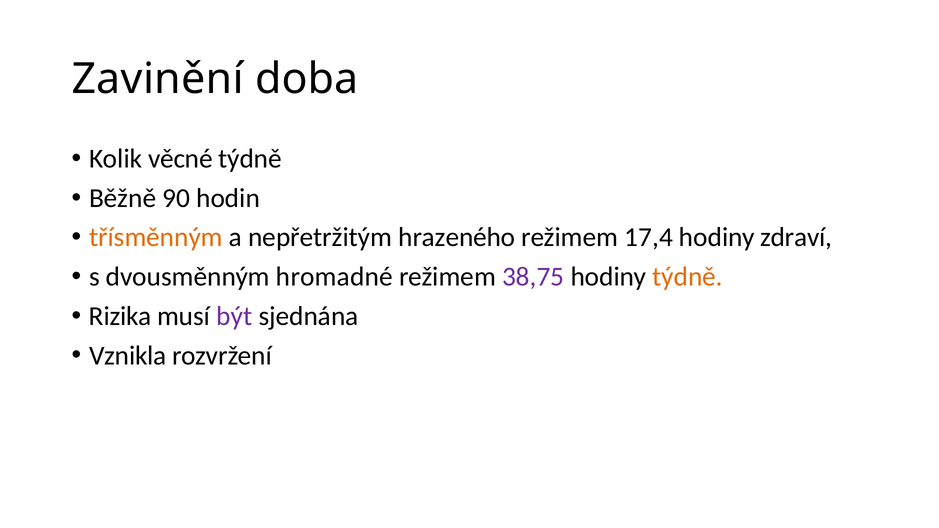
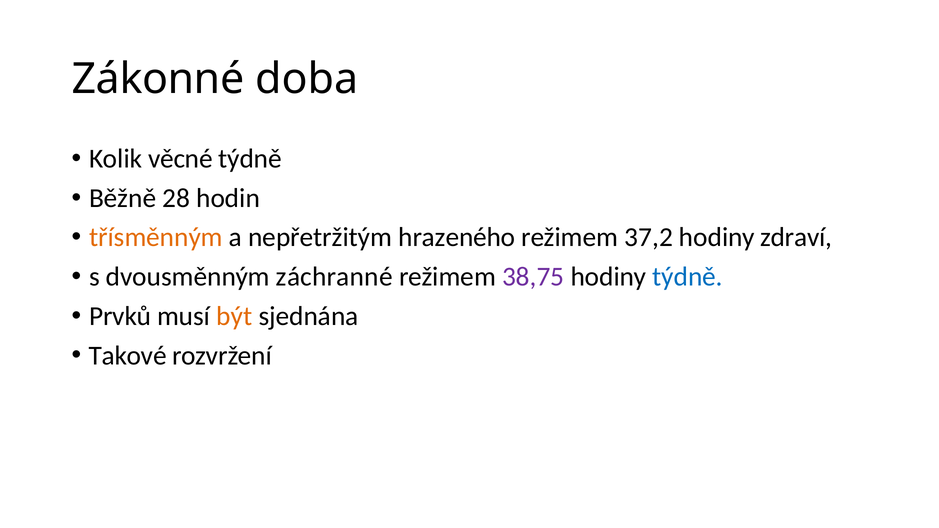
Zavinění: Zavinění -> Zákonné (158, 79)
90: 90 -> 28 (176, 198)
17,4: 17,4 -> 37,2 (649, 238)
hromadné: hromadné -> záchranné (334, 277)
týdně colour: orange -> blue (688, 277)
Rizika: Rizika -> Prvků (120, 316)
být colour: purple -> orange (234, 316)
Vznikla: Vznikla -> Takové (128, 356)
